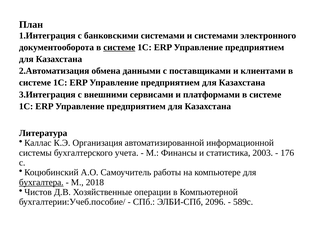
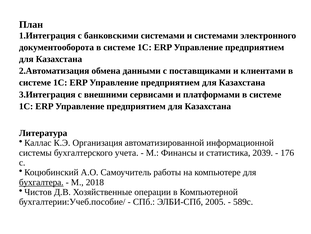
системе underline: present -> none (119, 47)
2003: 2003 -> 2039 (263, 152)
2096: 2096 -> 2005 (215, 201)
